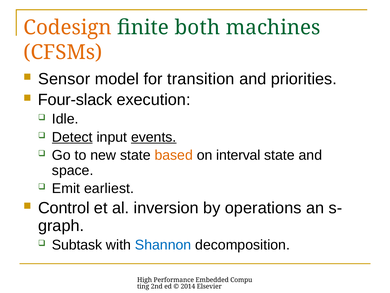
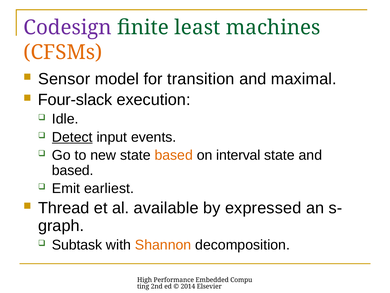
Codesign colour: orange -> purple (68, 28)
both: both -> least (197, 28)
priorities: priorities -> maximal (304, 79)
events underline: present -> none (154, 137)
space: space -> based (73, 170)
Control: Control -> Thread (64, 208)
inversion: inversion -> available (166, 208)
operations: operations -> expressed (263, 208)
Shannon colour: blue -> orange (163, 244)
